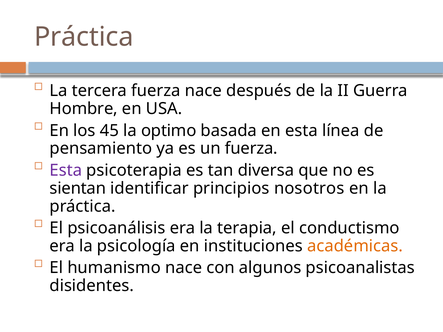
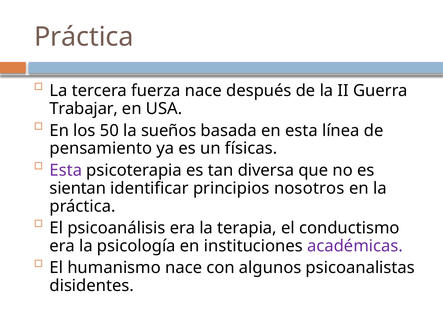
Hombre: Hombre -> Trabajar (84, 109)
45: 45 -> 50 (109, 131)
optimo: optimo -> sueños (169, 131)
un fuerza: fuerza -> físicas (251, 149)
académicas colour: orange -> purple (355, 246)
